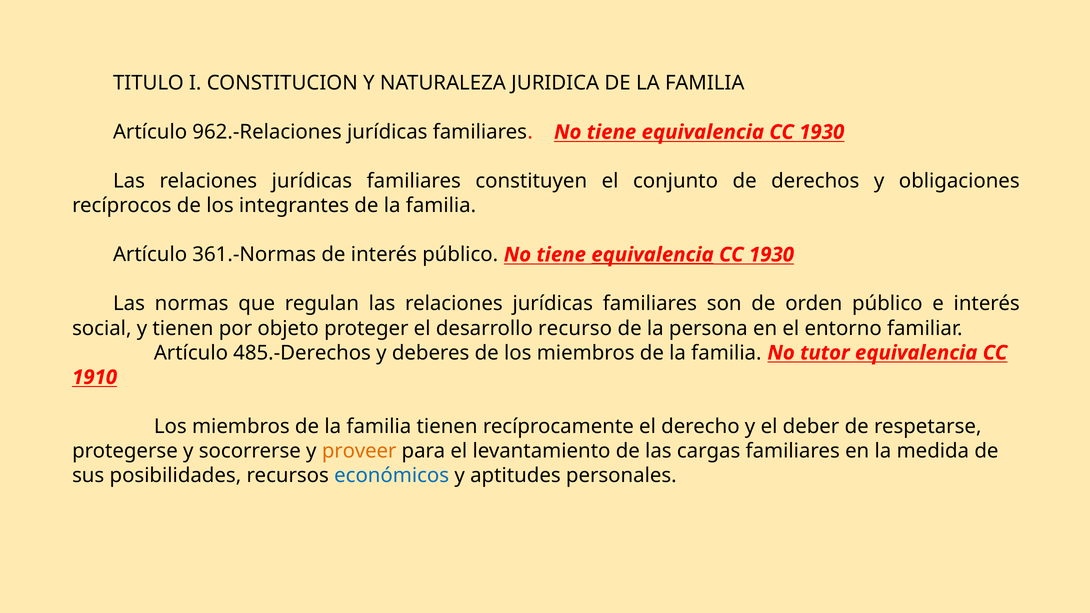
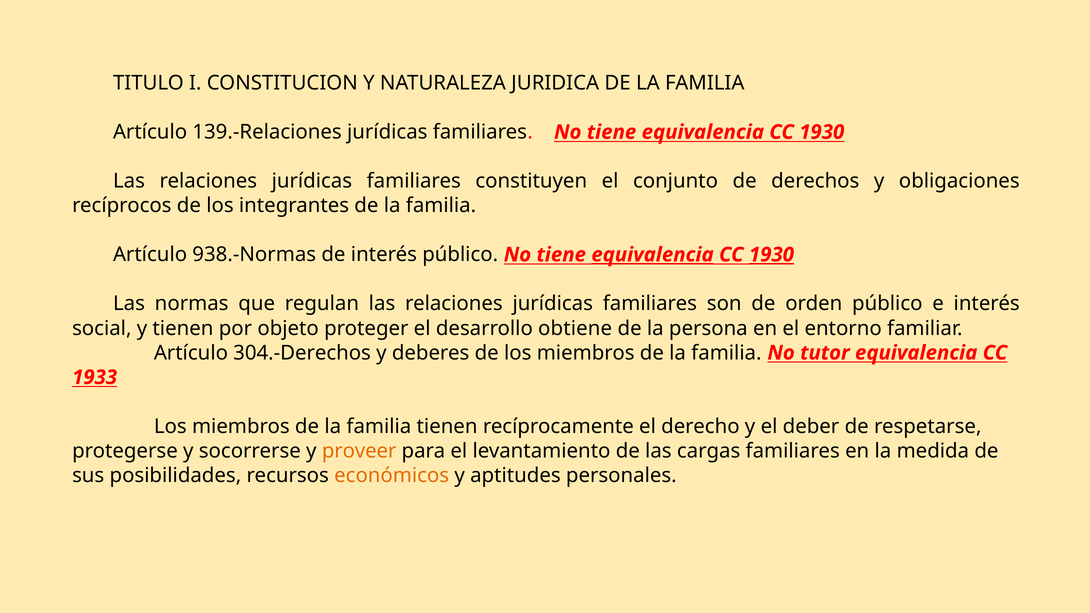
962.-Relaciones: 962.-Relaciones -> 139.-Relaciones (267, 132)
361.-Normas: 361.-Normas -> 938.-Normas (254, 255)
1930 underline: none -> present (771, 255)
recurso: recurso -> obtiene (575, 328)
485.-Derechos: 485.-Derechos -> 304.-Derechos (302, 353)
1910: 1910 -> 1933 (95, 377)
económicos colour: blue -> orange (392, 475)
